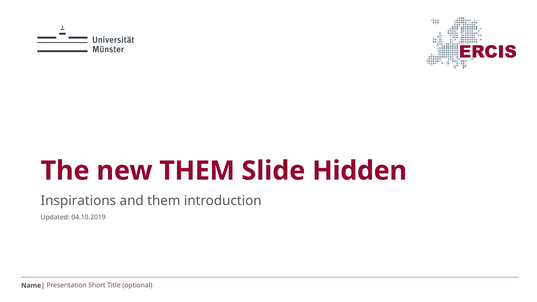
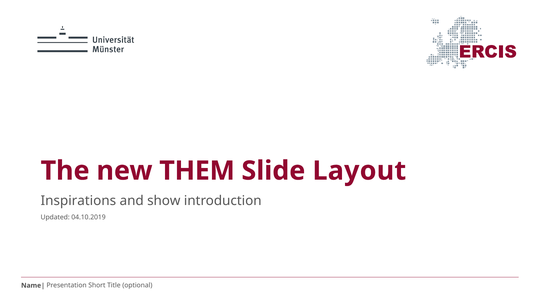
Hidden: Hidden -> Layout (359, 171)
and them: them -> show (164, 201)
